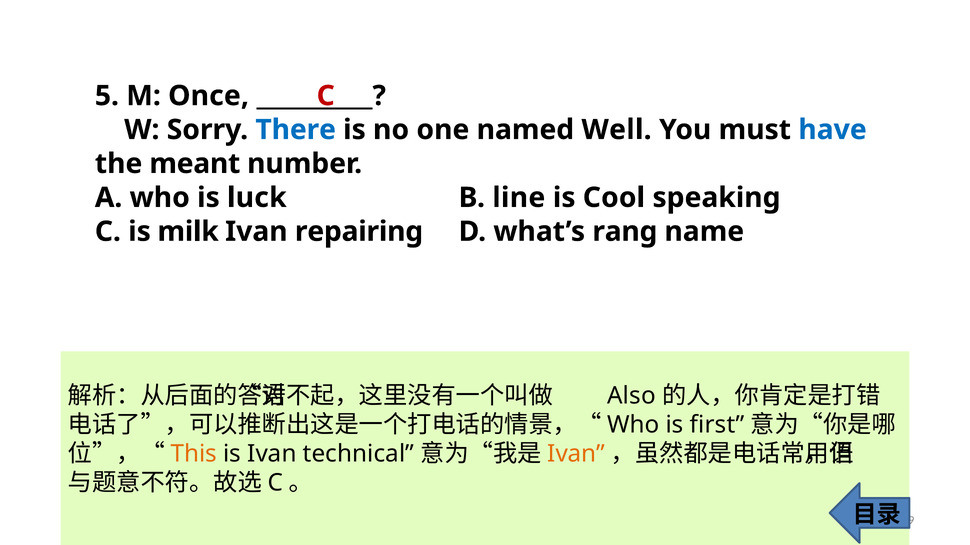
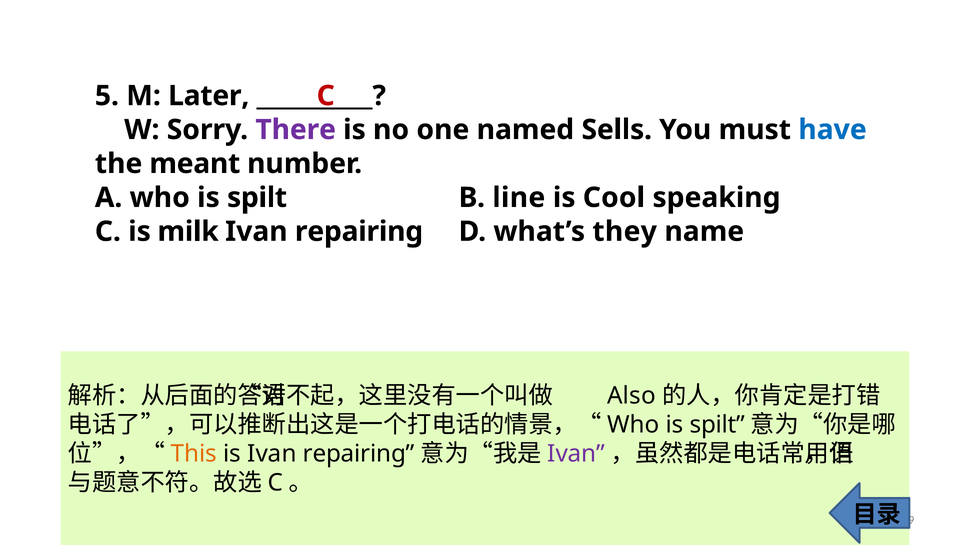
Once: Once -> Later (209, 96)
There colour: blue -> purple (296, 130)
Well: Well -> Sells (617, 130)
A who is luck: luck -> spilt (257, 198)
rang: rang -> they (625, 232)
first: first -> spilt (717, 425)
is Ivan technical: technical -> repairing (359, 454)
Ivan colour: orange -> purple (576, 454)
